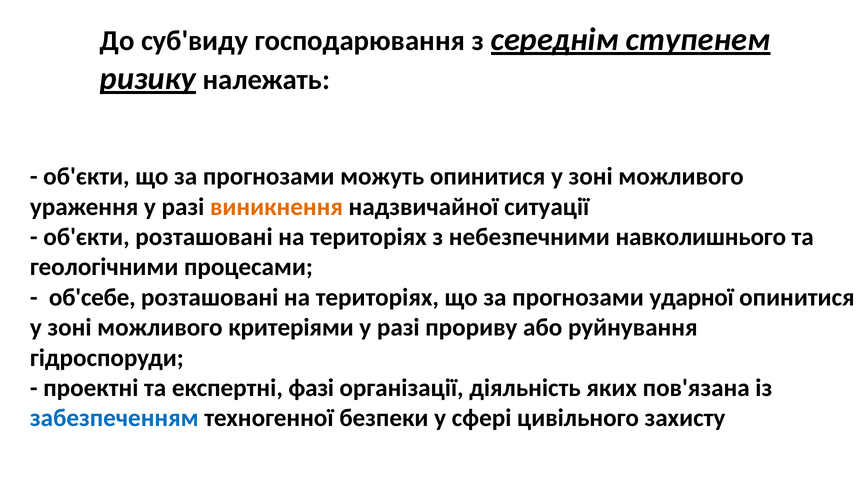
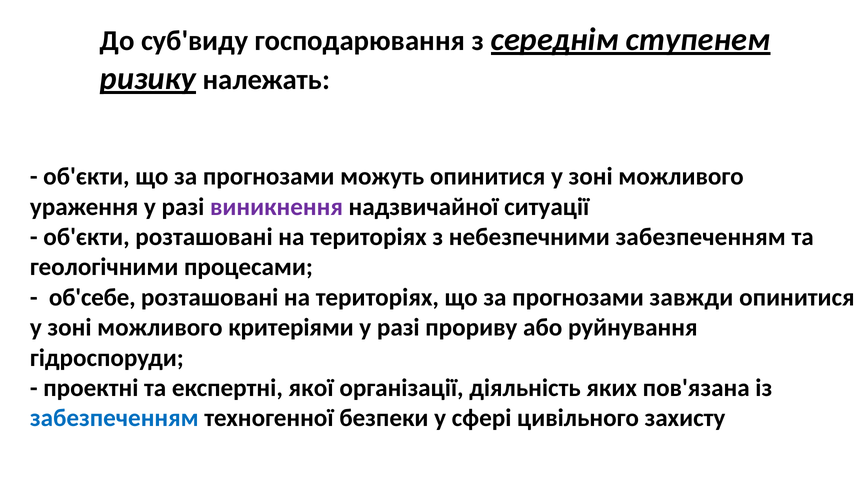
виникнення colour: orange -> purple (276, 207)
небезпечними навколишнього: навколишнього -> забезпеченням (701, 237)
ударної: ударної -> завжди (691, 298)
фазі: фазі -> якої (311, 388)
